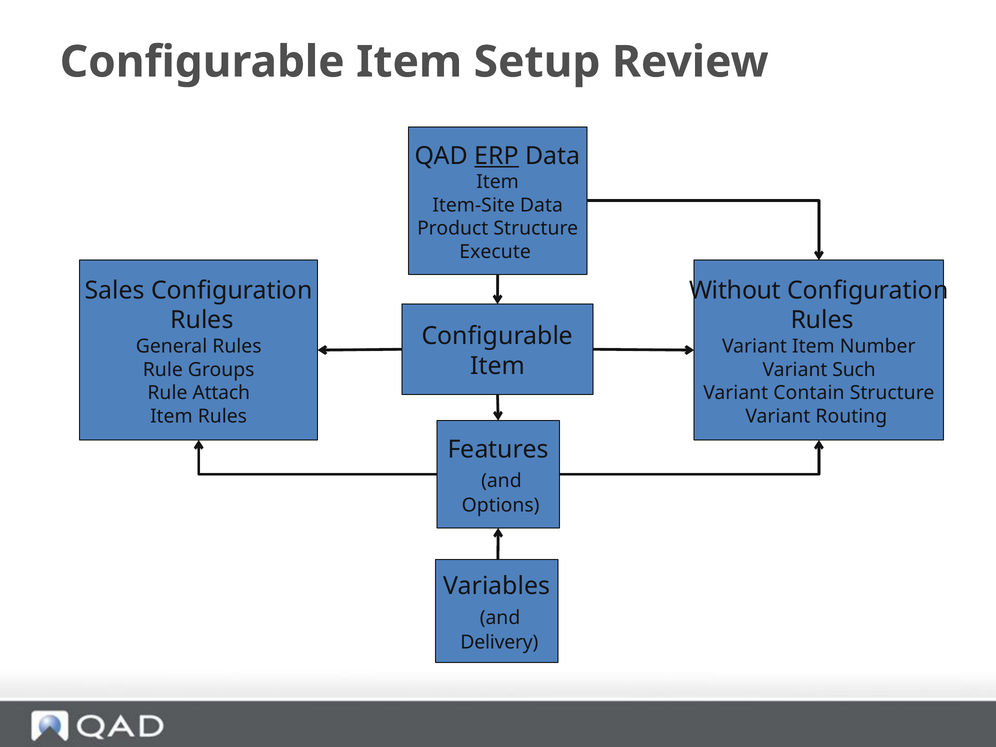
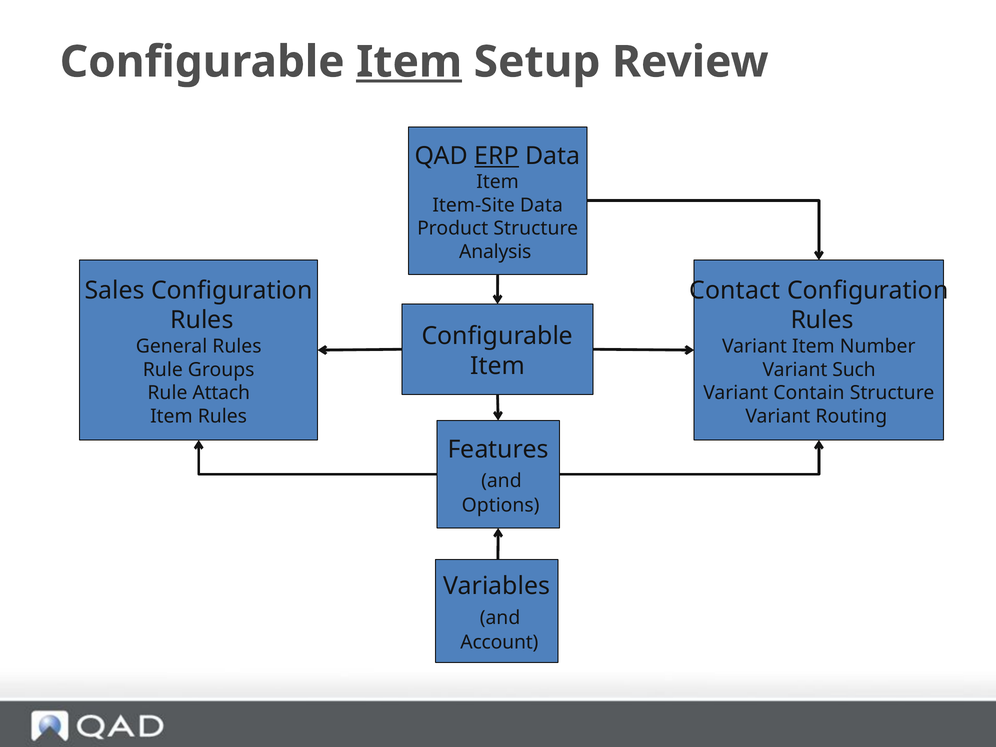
Item underline: none -> present (409, 62)
Execute: Execute -> Analysis (495, 252)
Without: Without -> Contact (735, 290)
Delivery: Delivery -> Account (499, 642)
